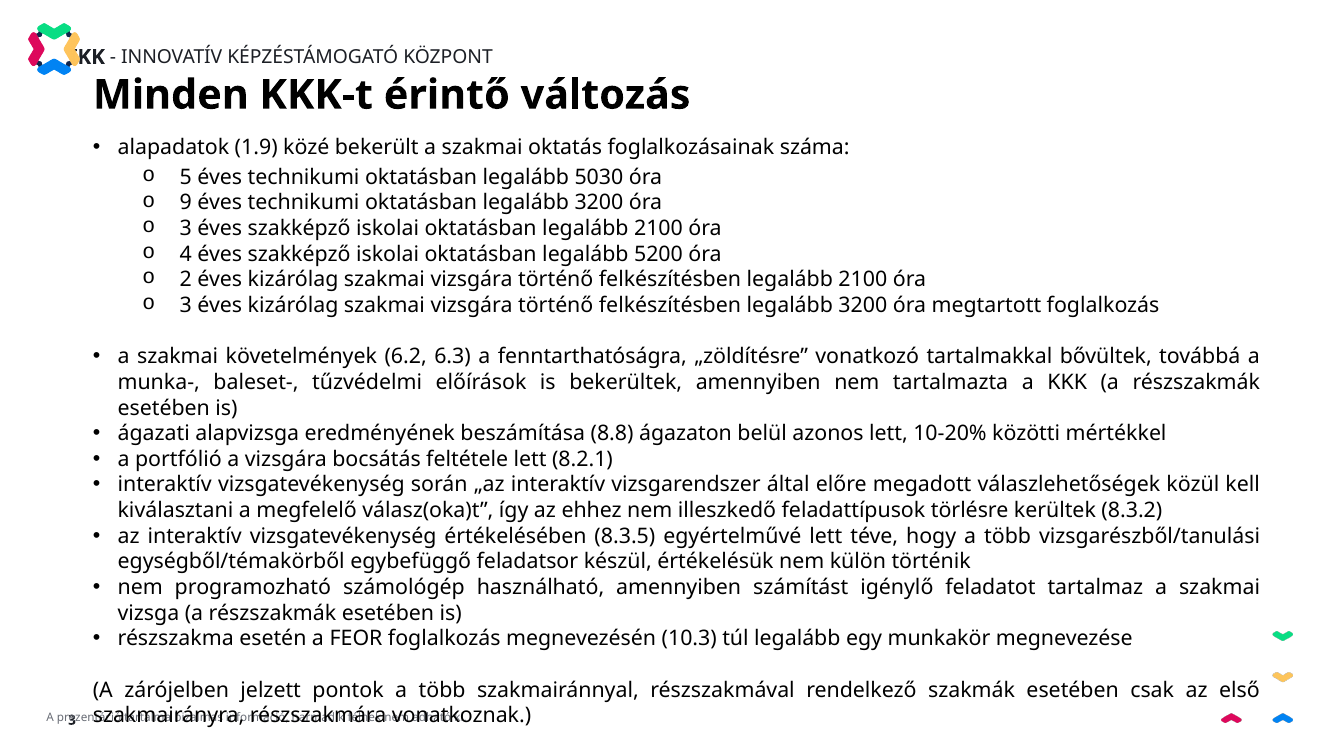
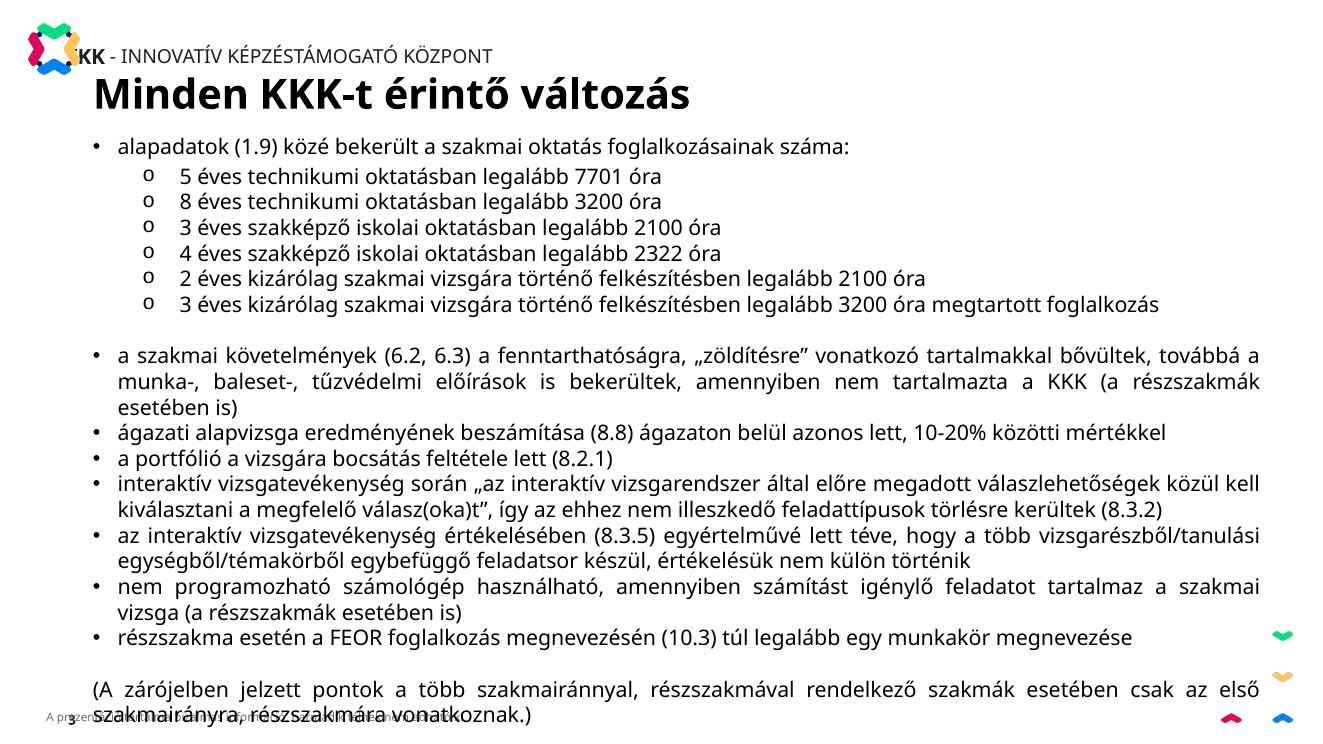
5030: 5030 -> 7701 (599, 177)
9: 9 -> 8 (186, 203)
5200: 5200 -> 2322 (658, 254)
